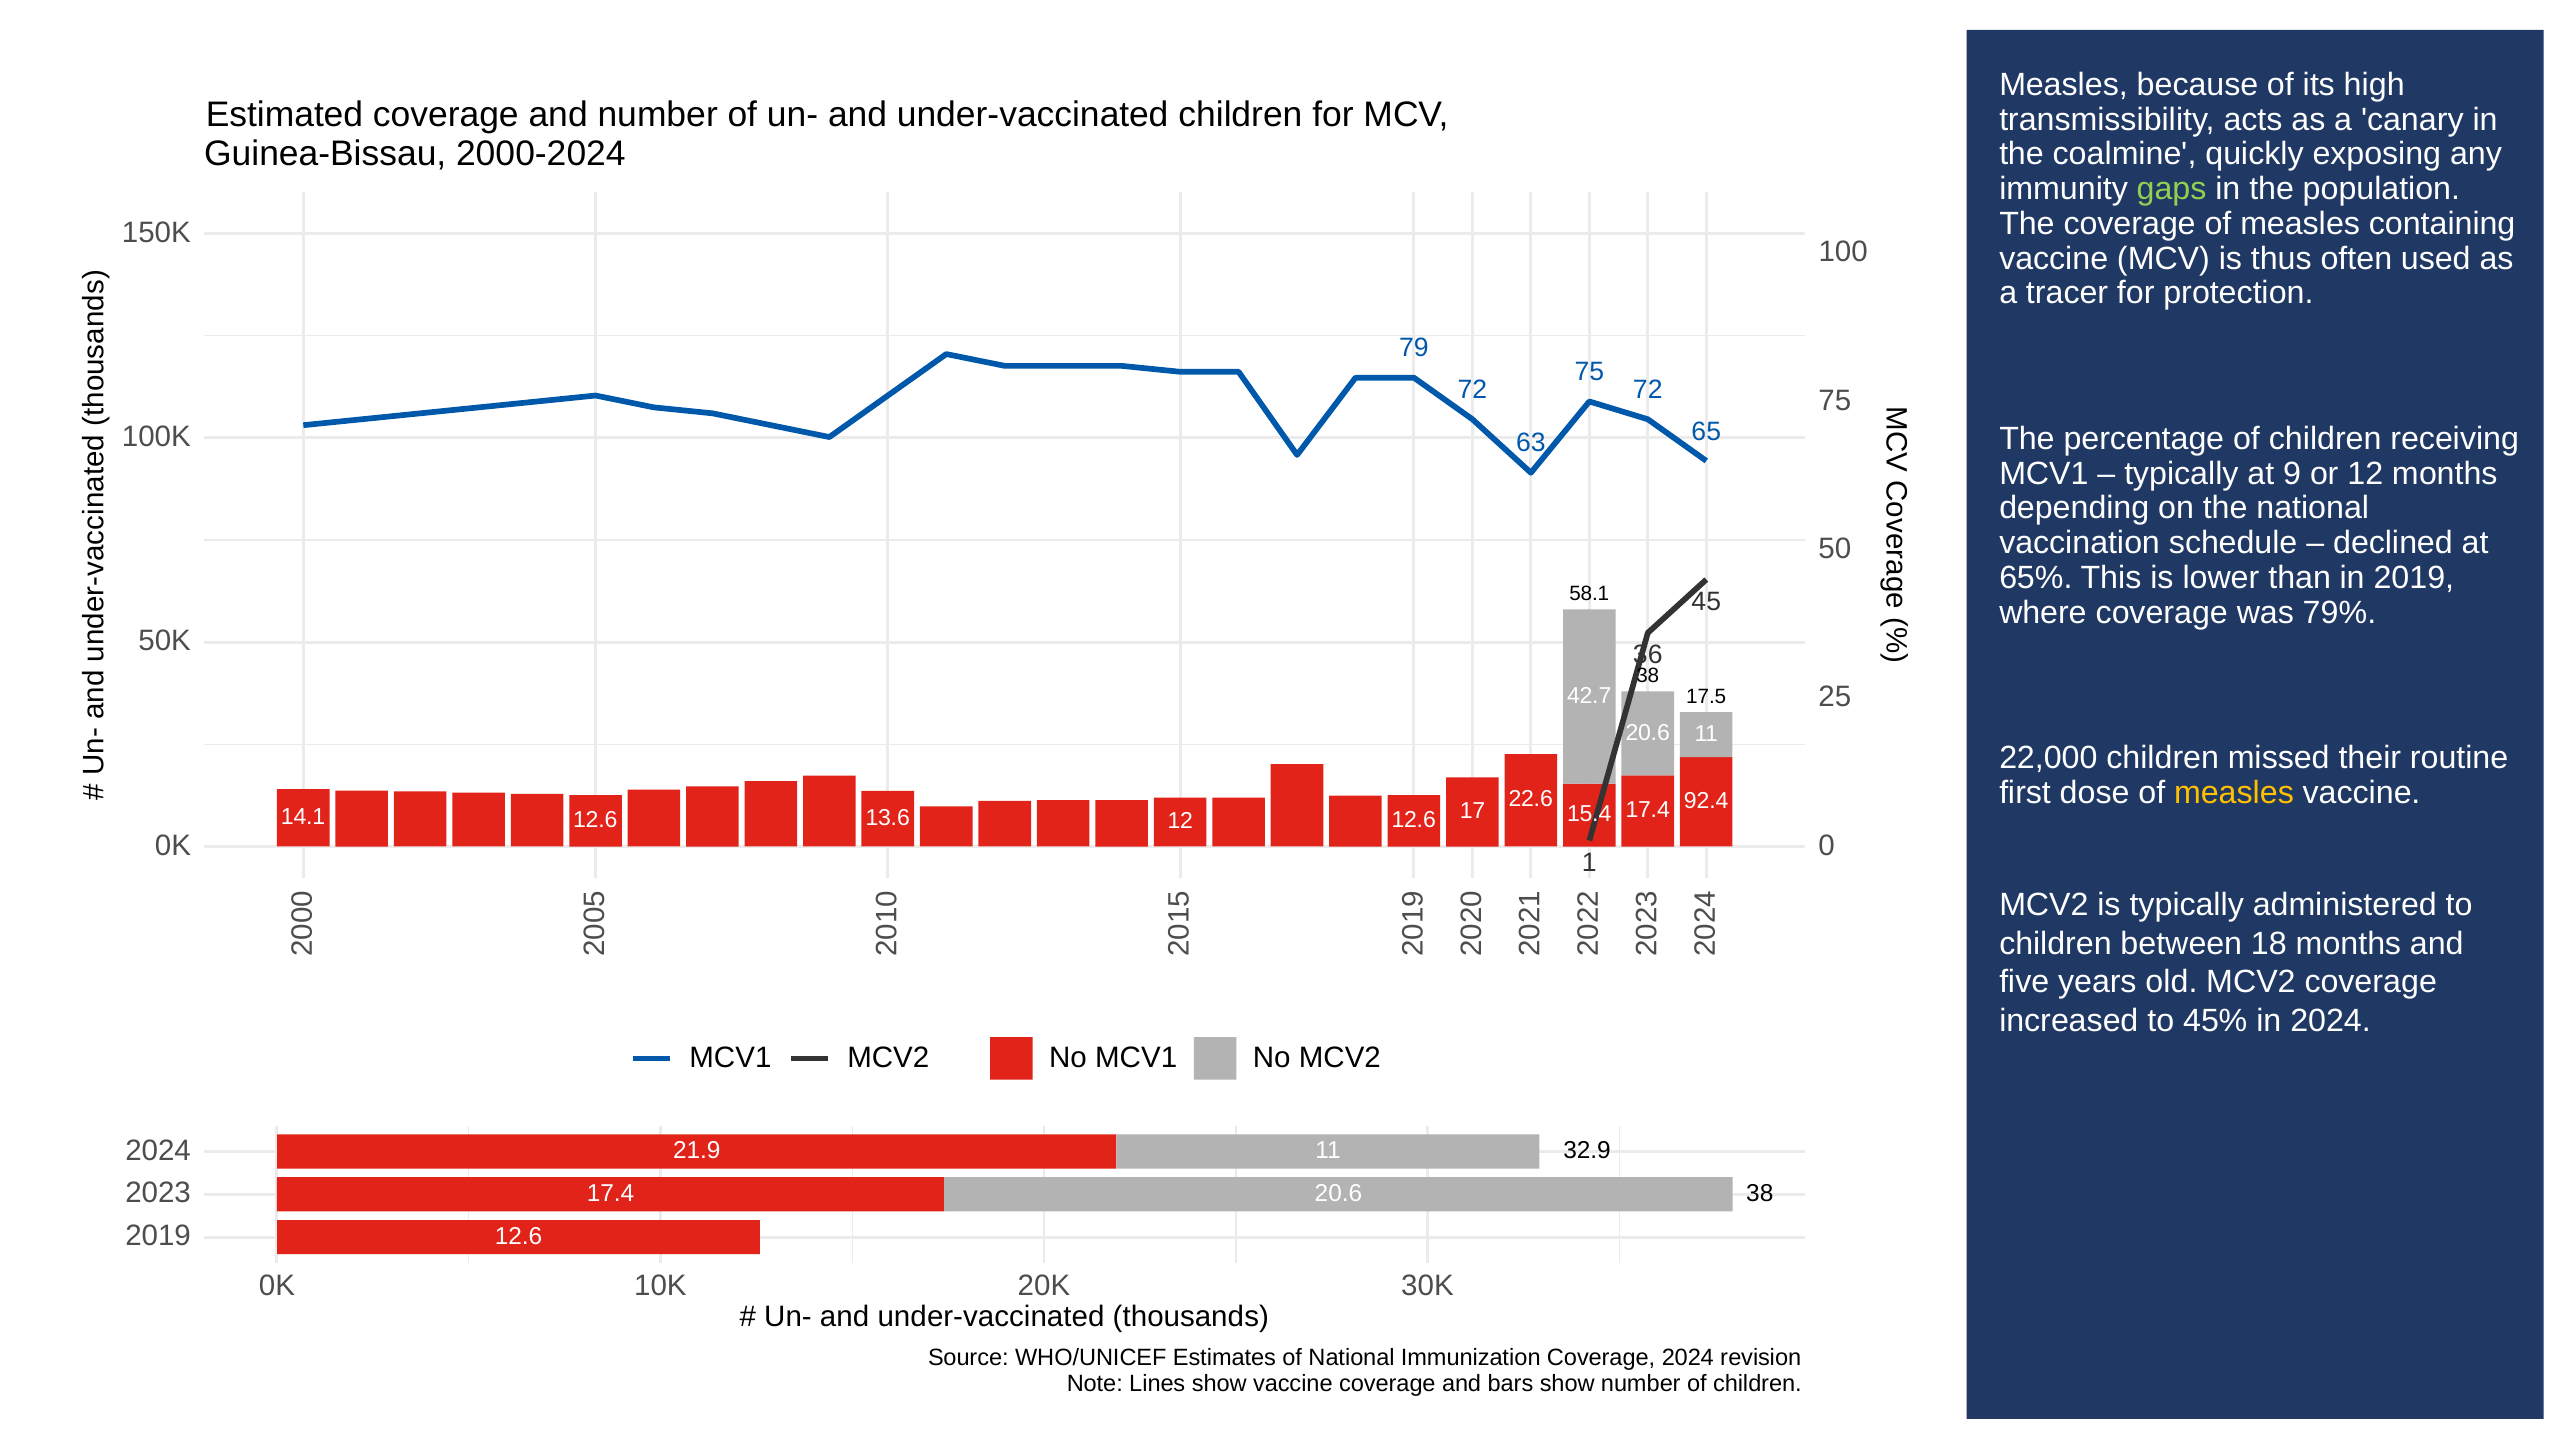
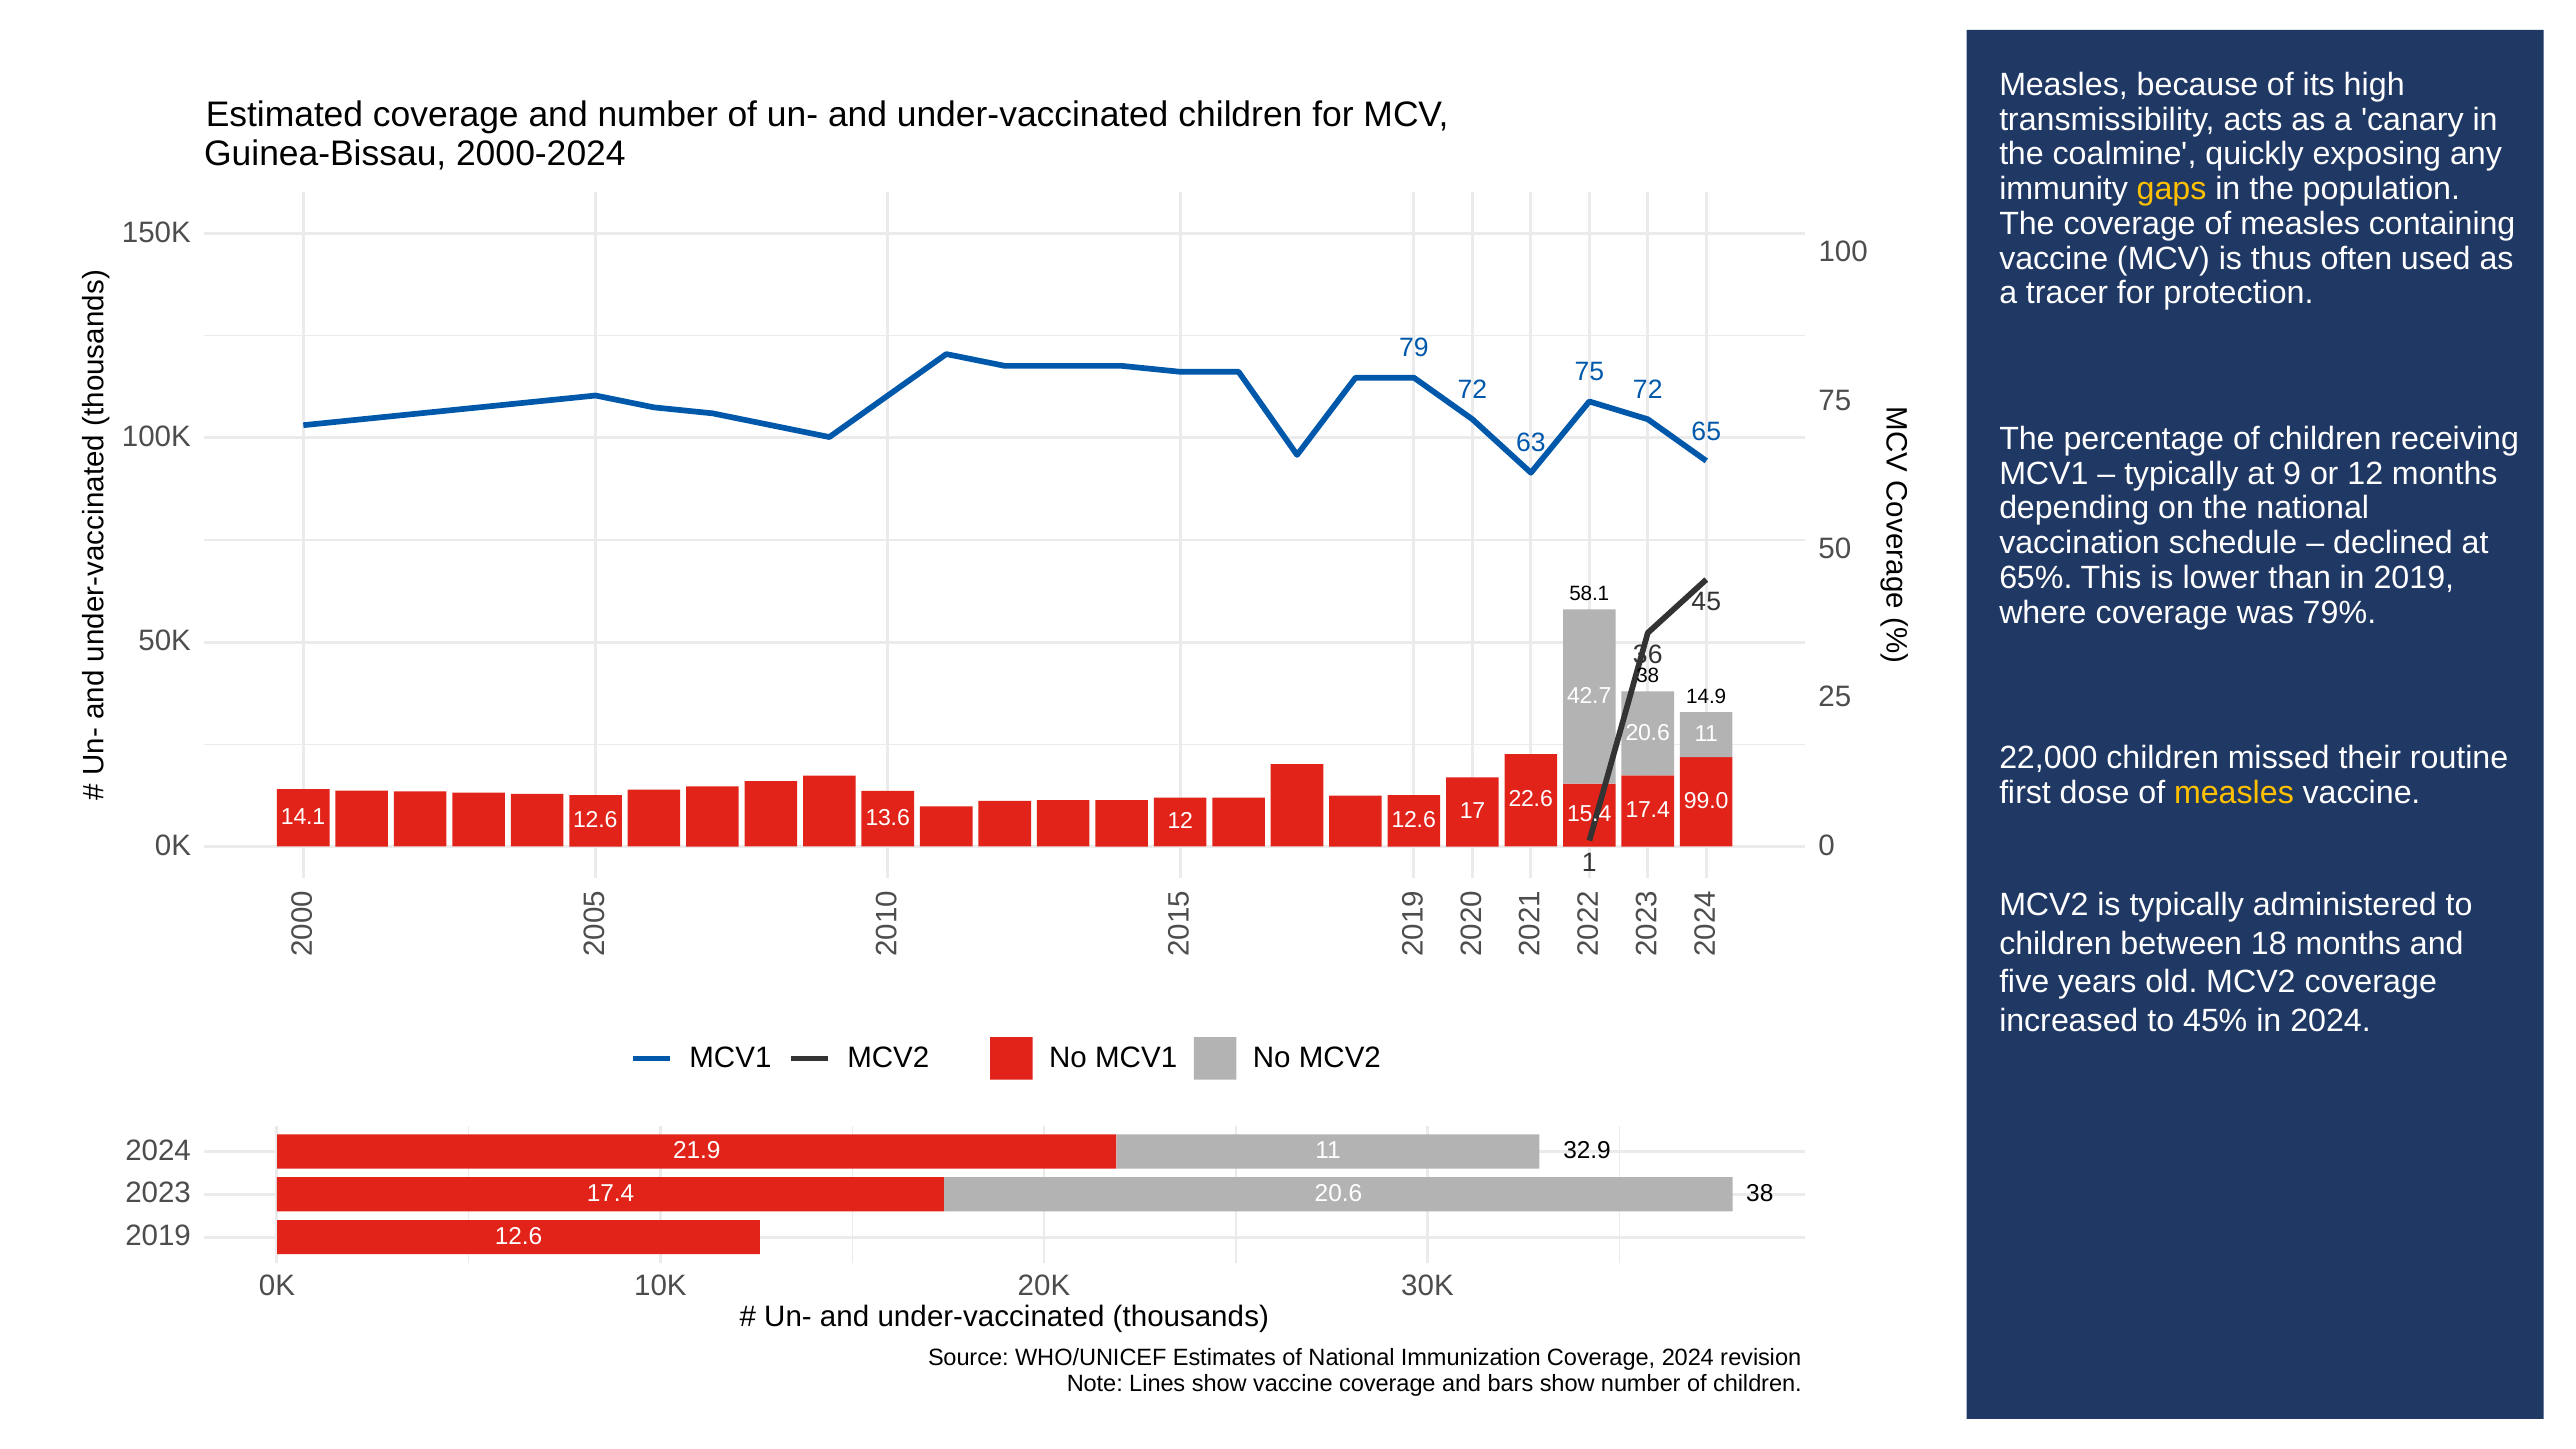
gaps colour: light green -> yellow (2172, 189)
17.5: 17.5 -> 14.9 (1706, 696)
92.4: 92.4 -> 99.0 (1706, 801)
